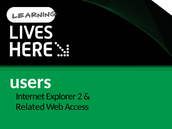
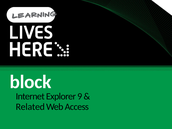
users: users -> block (31, 82)
2: 2 -> 9 (80, 96)
